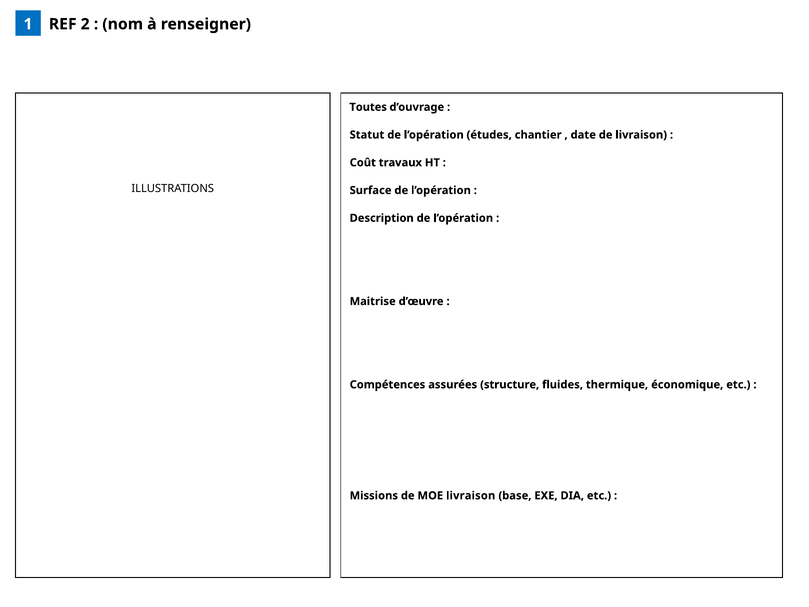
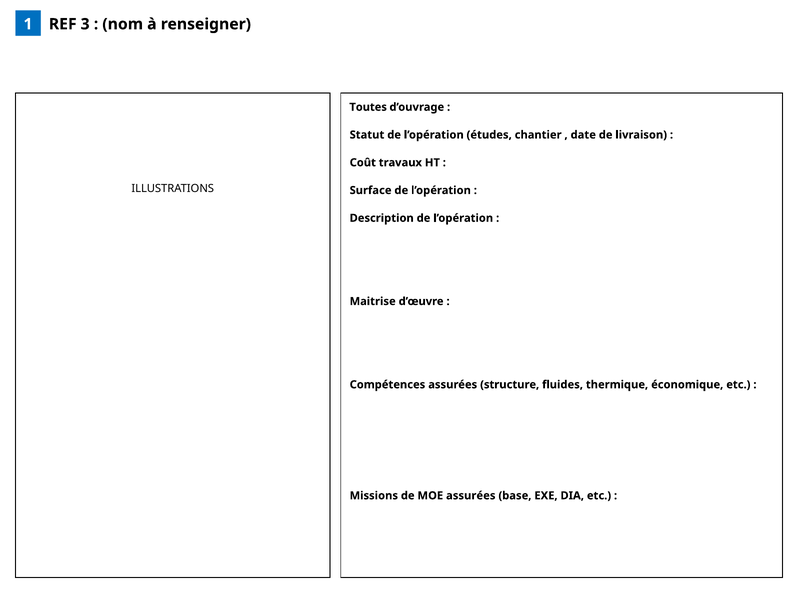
2: 2 -> 3 (85, 24)
MOE livraison: livraison -> assurées (471, 495)
